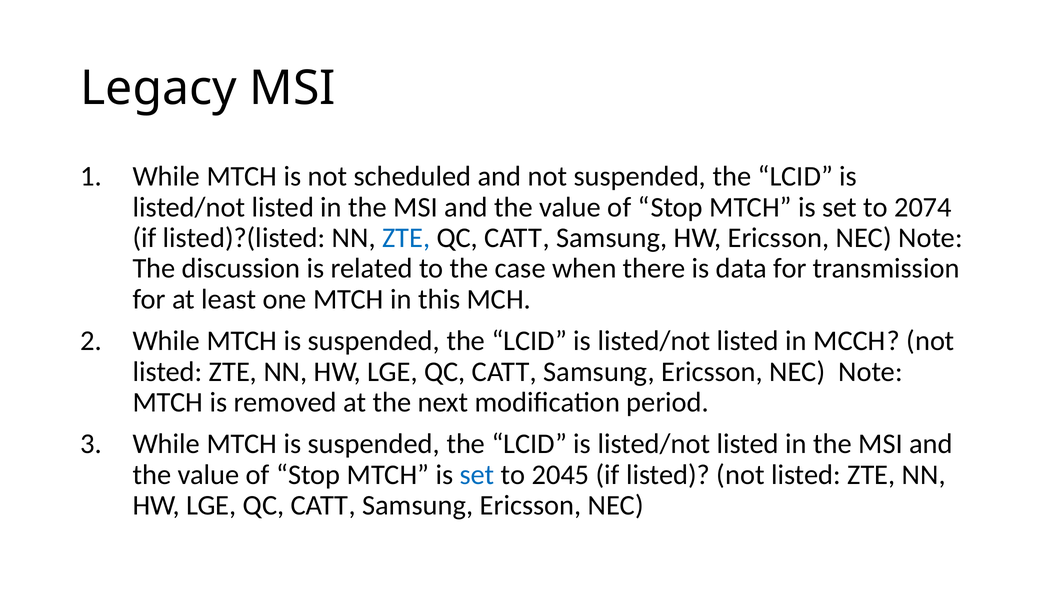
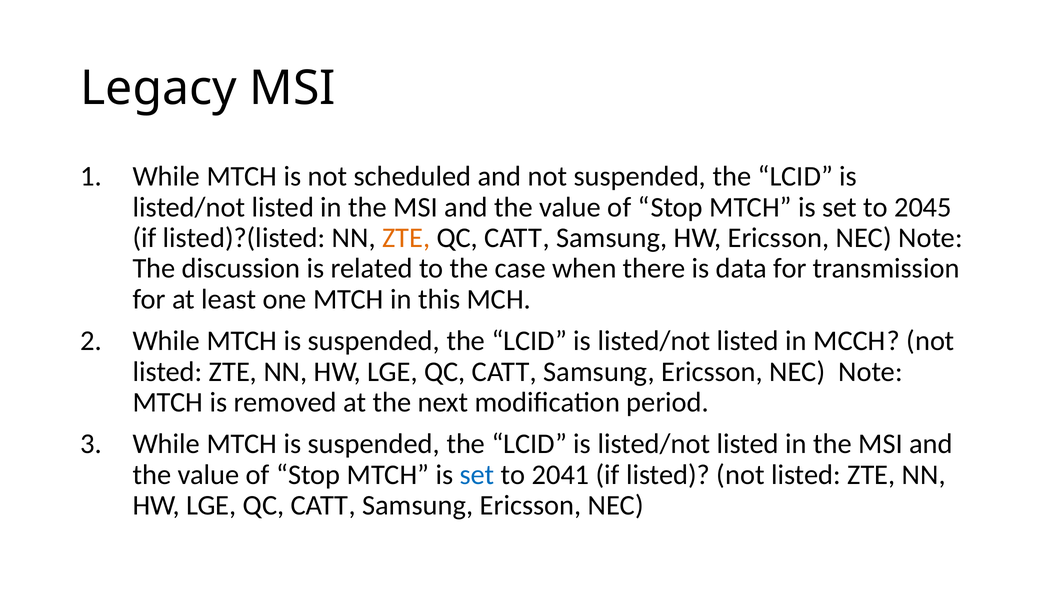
2074: 2074 -> 2045 (923, 207)
ZTE colour: blue -> orange (406, 238)
2045: 2045 -> 2041 (560, 475)
